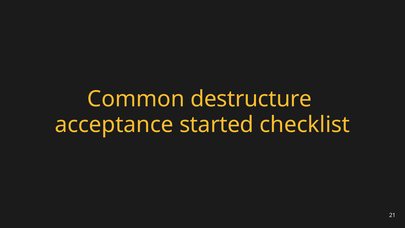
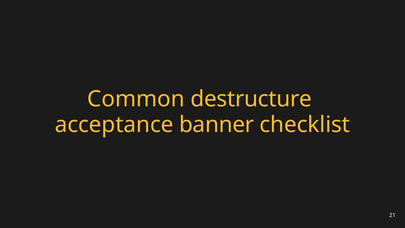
started: started -> banner (217, 125)
